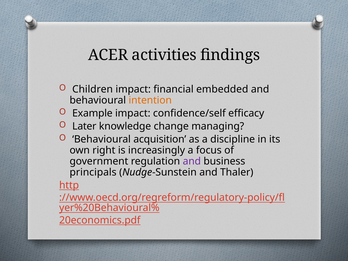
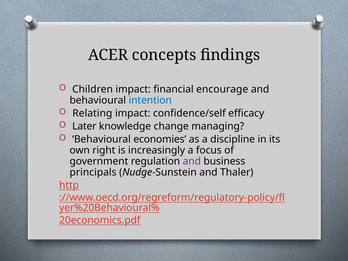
activities: activities -> concepts (164, 55)
embedded: embedded -> encourage (222, 89)
intention colour: orange -> blue (150, 100)
Example: Example -> Relating (92, 113)
acquisition: acquisition -> economies (160, 139)
